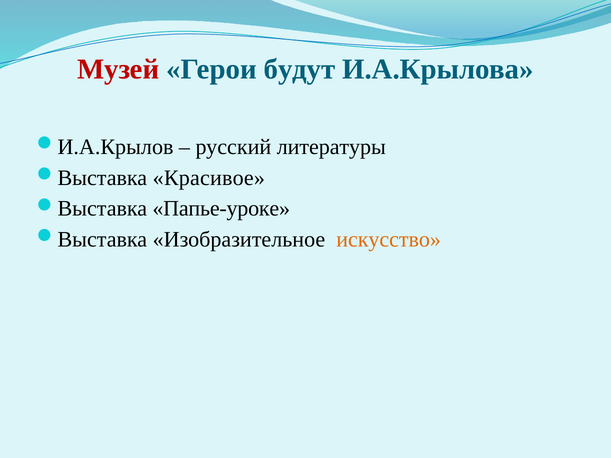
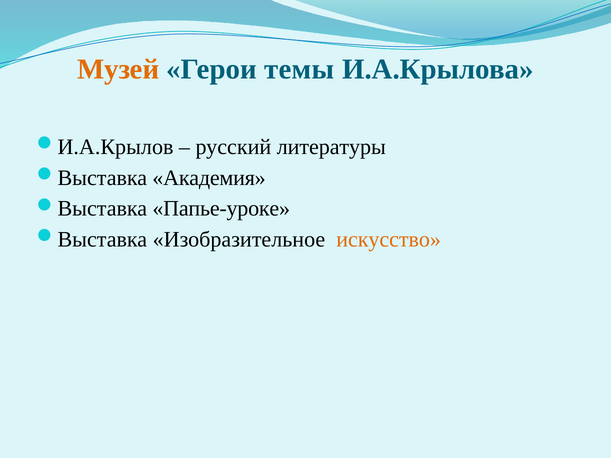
Музей colour: red -> orange (118, 69)
будут: будут -> темы (299, 69)
Красивое: Красивое -> Академия (209, 178)
